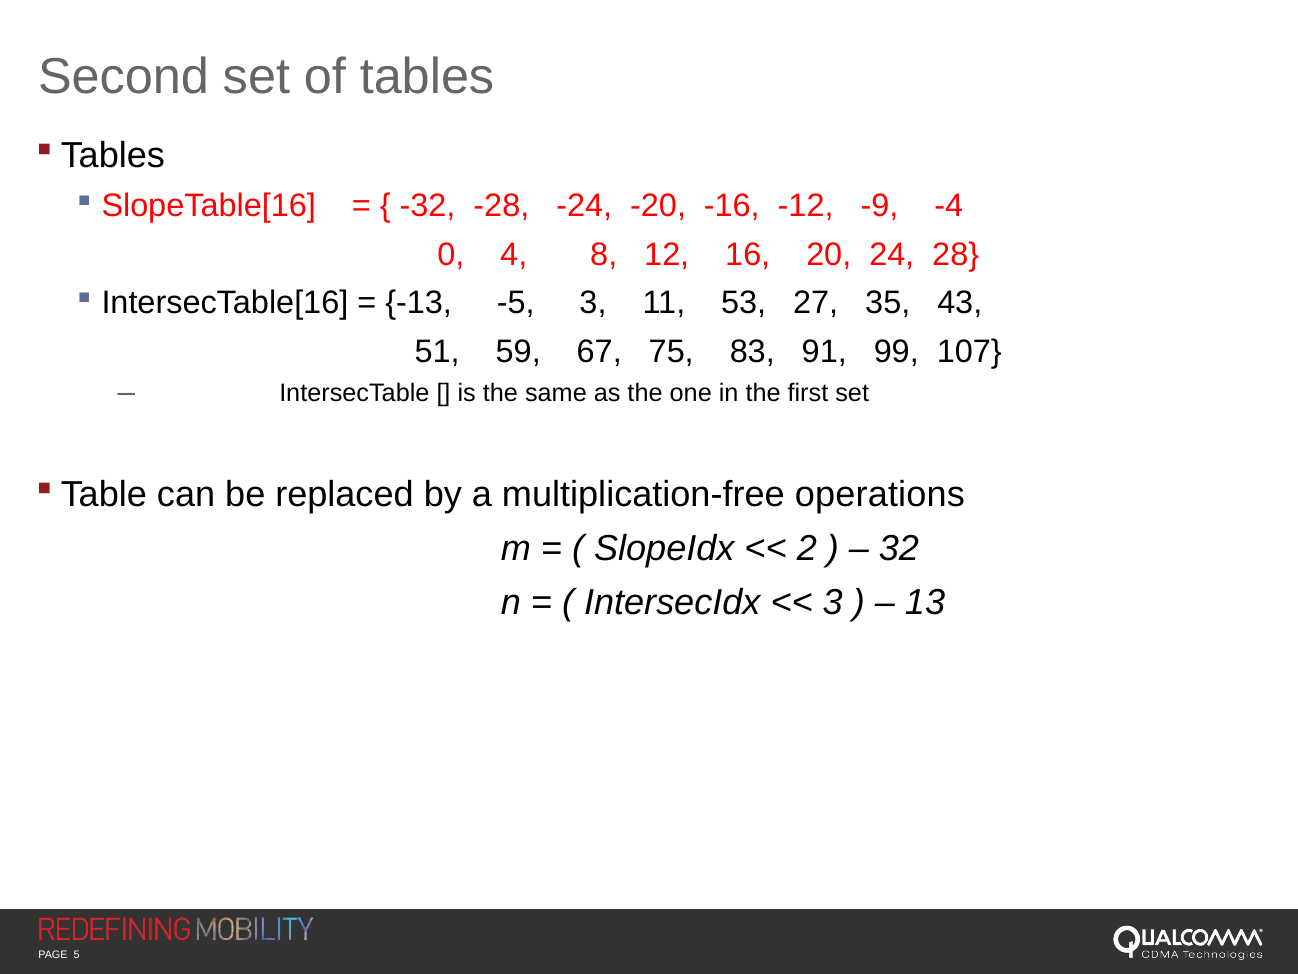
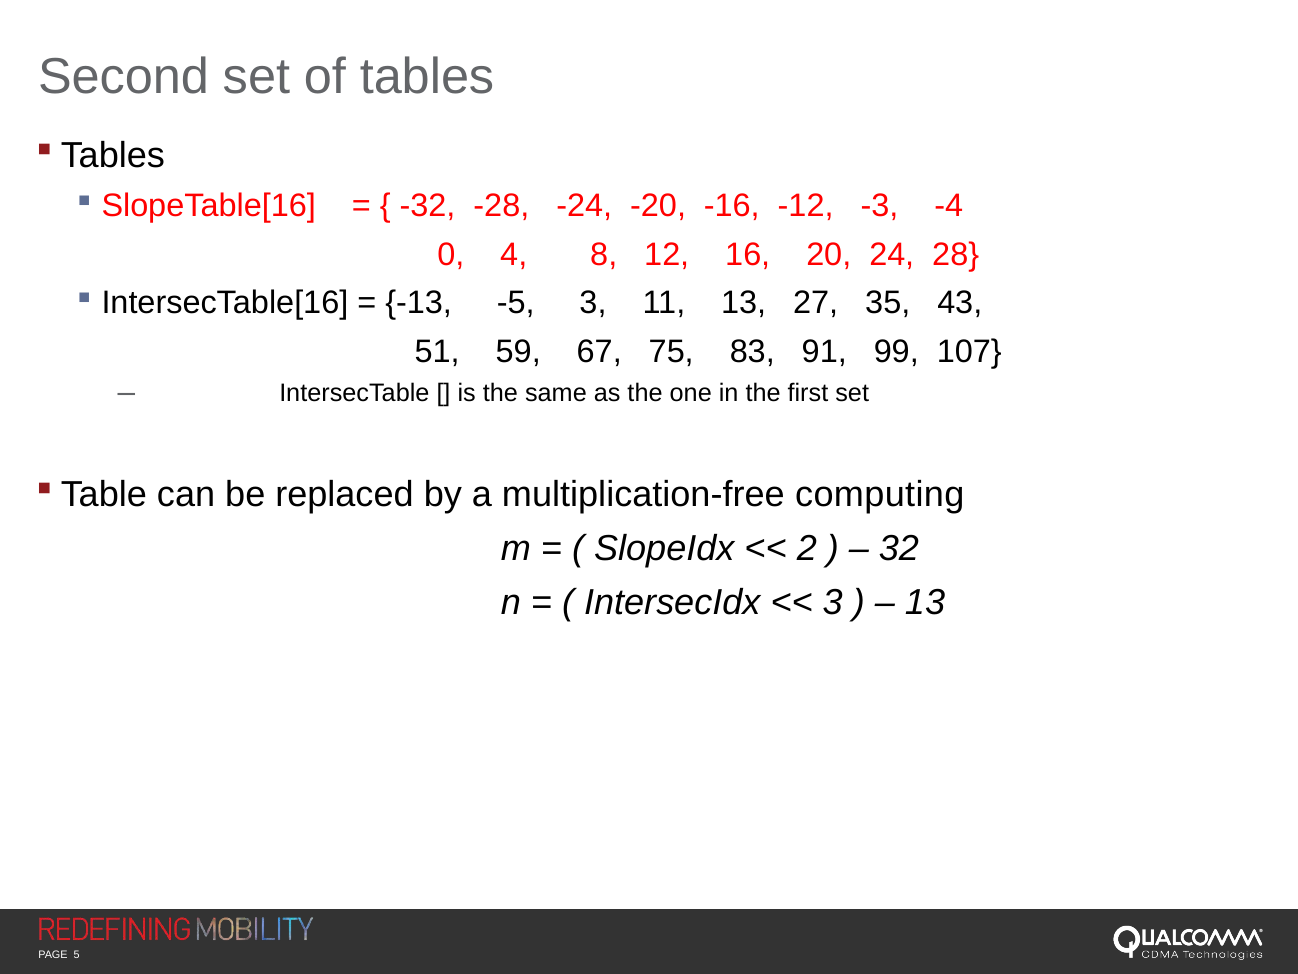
-9: -9 -> -3 (879, 206)
11 53: 53 -> 13 (744, 303)
operations: operations -> computing (880, 494)
